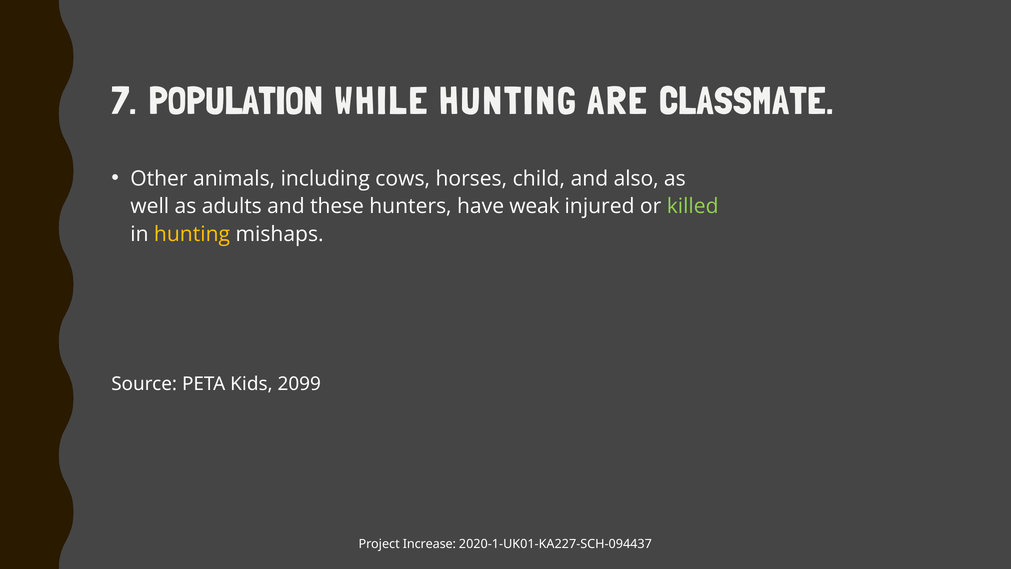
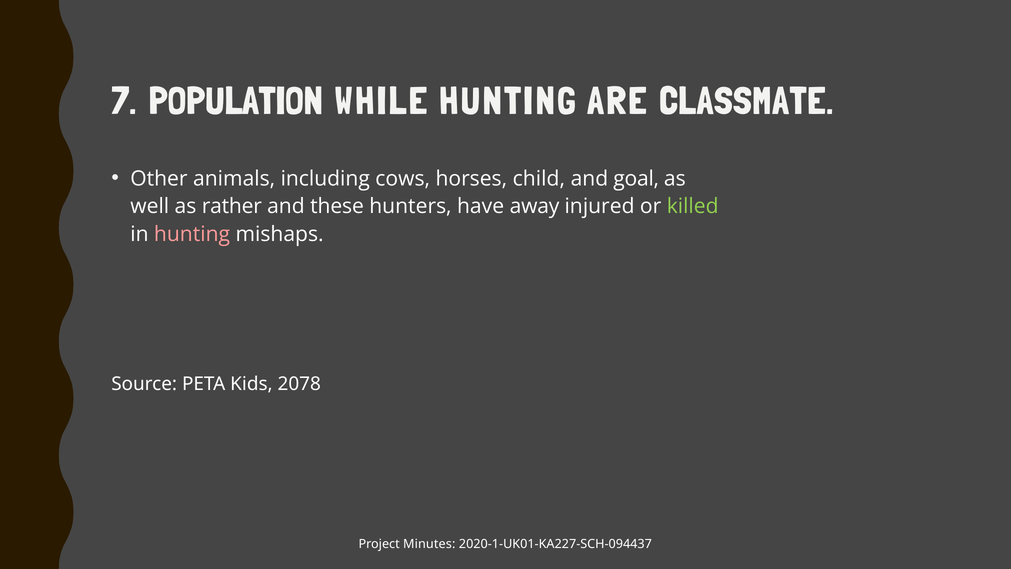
also: also -> goal (636, 179)
adults: adults -> rather (232, 206)
weak: weak -> away (534, 206)
hunting colour: yellow -> pink (192, 234)
2099: 2099 -> 2078 (299, 384)
Increase: Increase -> Minutes (429, 544)
